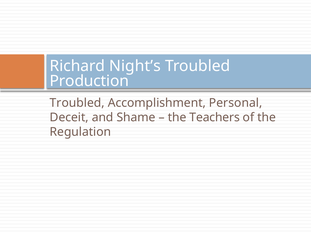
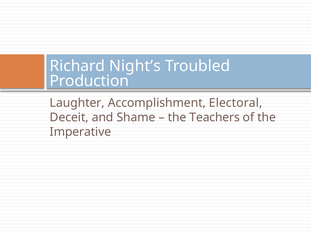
Troubled: Troubled -> Laughter (77, 103)
Personal: Personal -> Electoral (236, 103)
Regulation: Regulation -> Imperative (80, 132)
